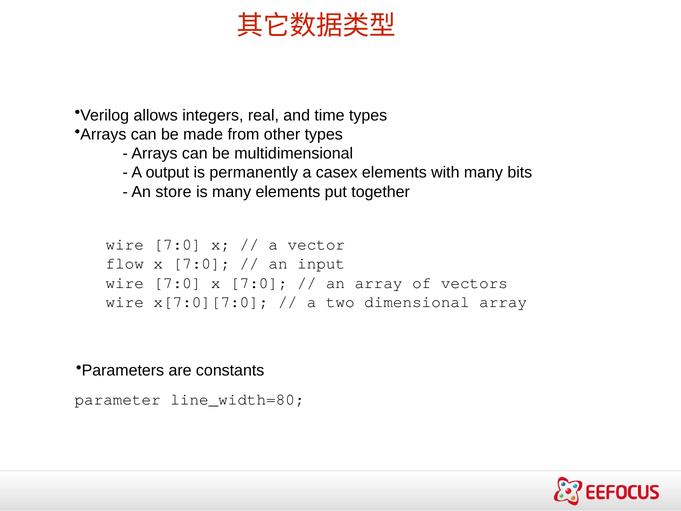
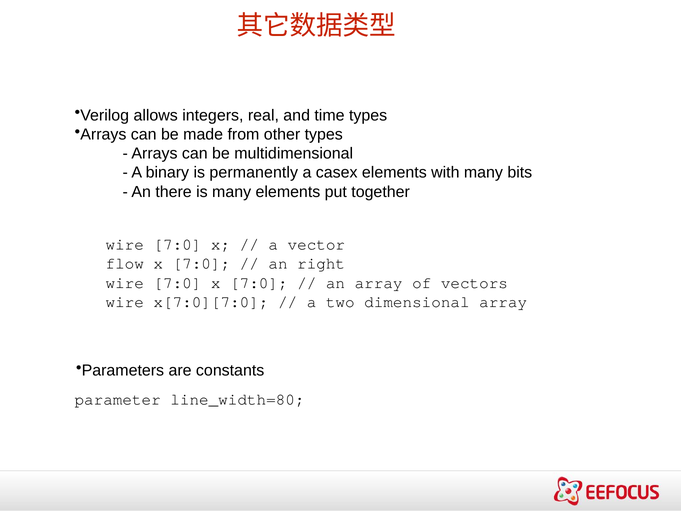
output: output -> binary (167, 173)
store: store -> there (174, 192)
input: input -> right (321, 263)
